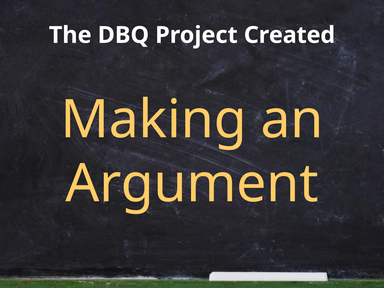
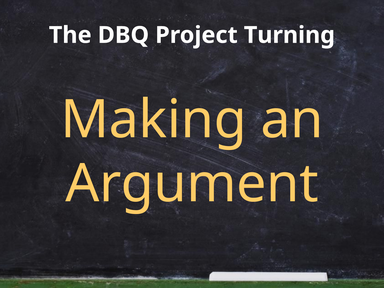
Created: Created -> Turning (289, 35)
